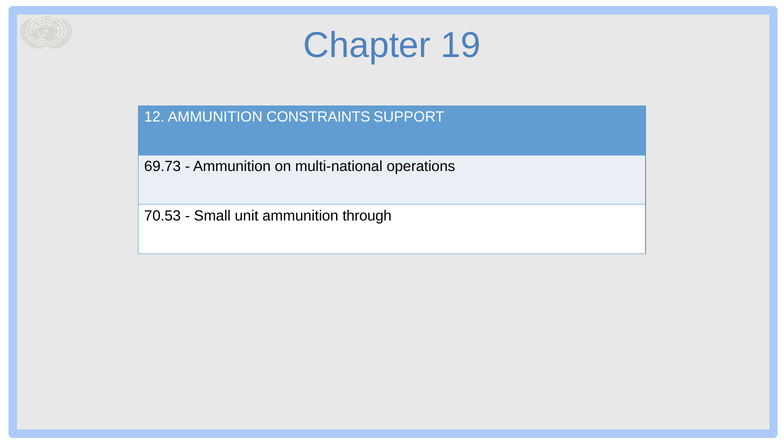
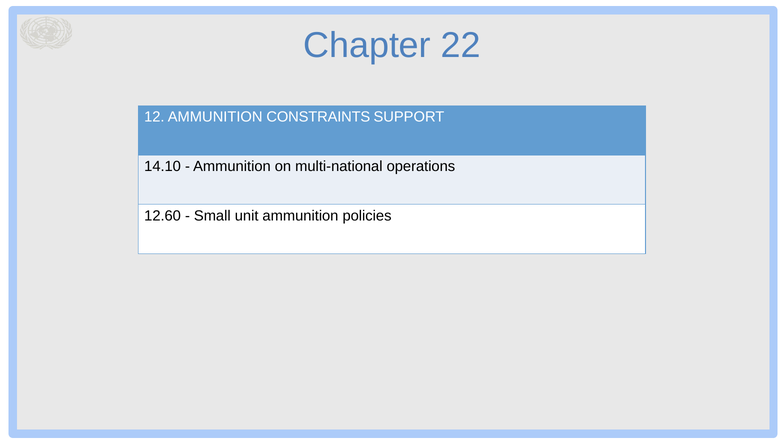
19: 19 -> 22 (461, 46)
69.73: 69.73 -> 14.10 (163, 166)
70.53: 70.53 -> 12.60 (163, 216)
through: through -> policies (367, 216)
